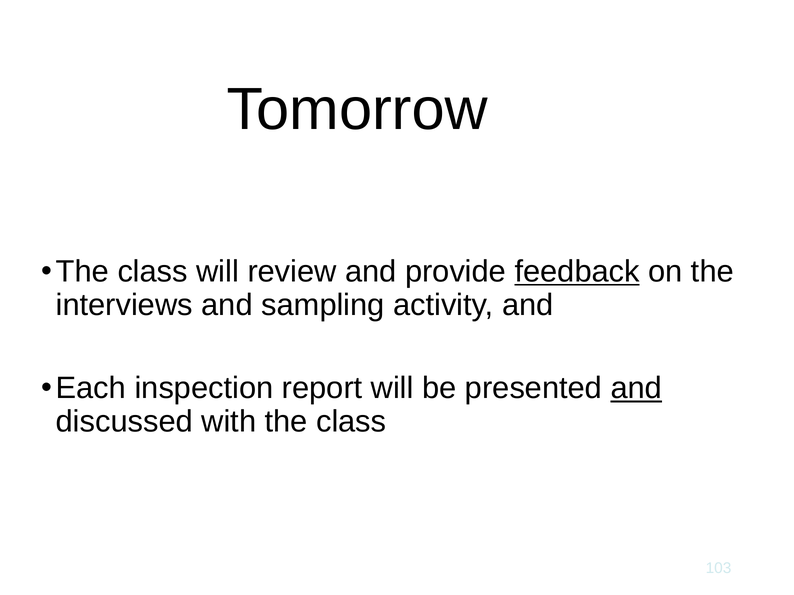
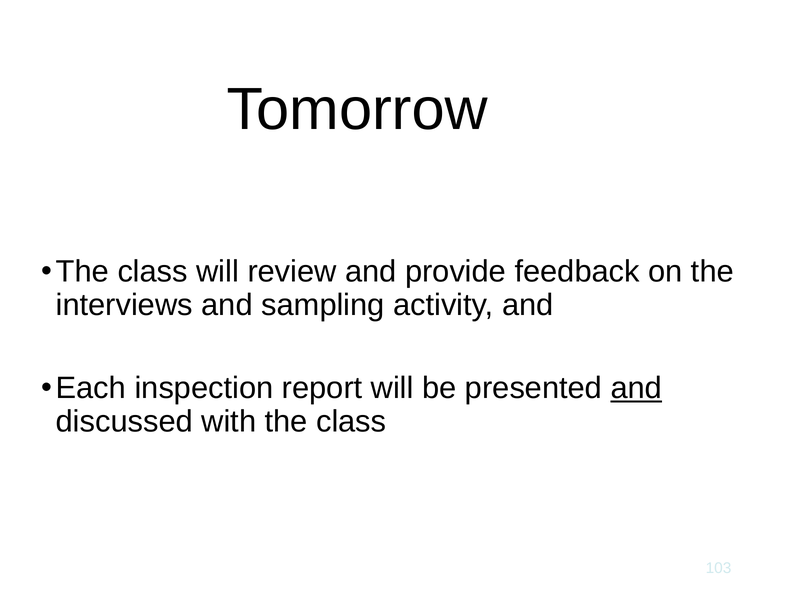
feedback underline: present -> none (577, 272)
